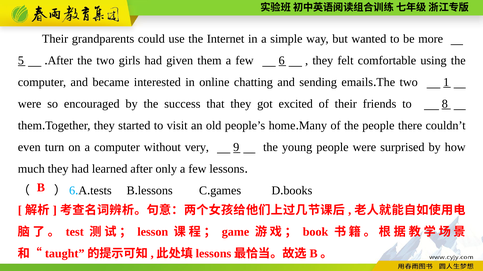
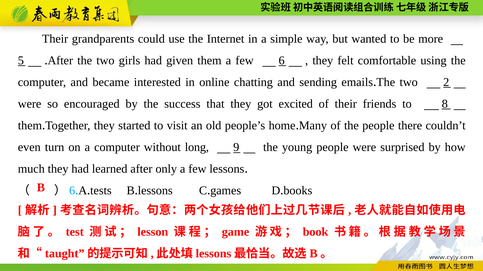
1: 1 -> 2 (446, 82)
very: very -> long (197, 148)
